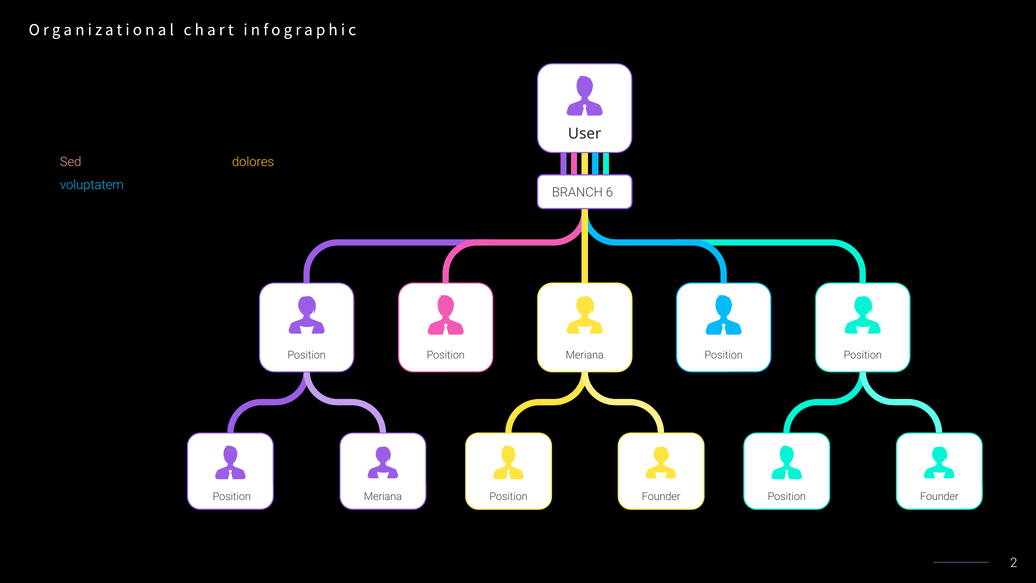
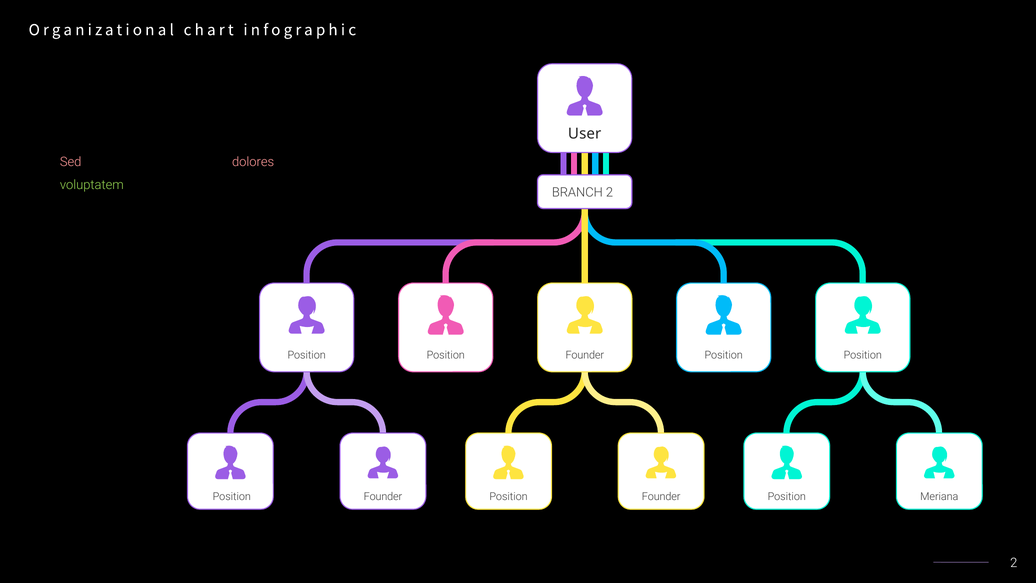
dolores colour: yellow -> pink (253, 162)
voluptatem colour: light blue -> light green (92, 185)
BRANCH 6: 6 -> 2 (610, 192)
Meriana: Meriana -> Founder (585, 355)
Meriana: Meriana -> Founder (383, 497)
Founder: Founder -> Meriana (939, 497)
